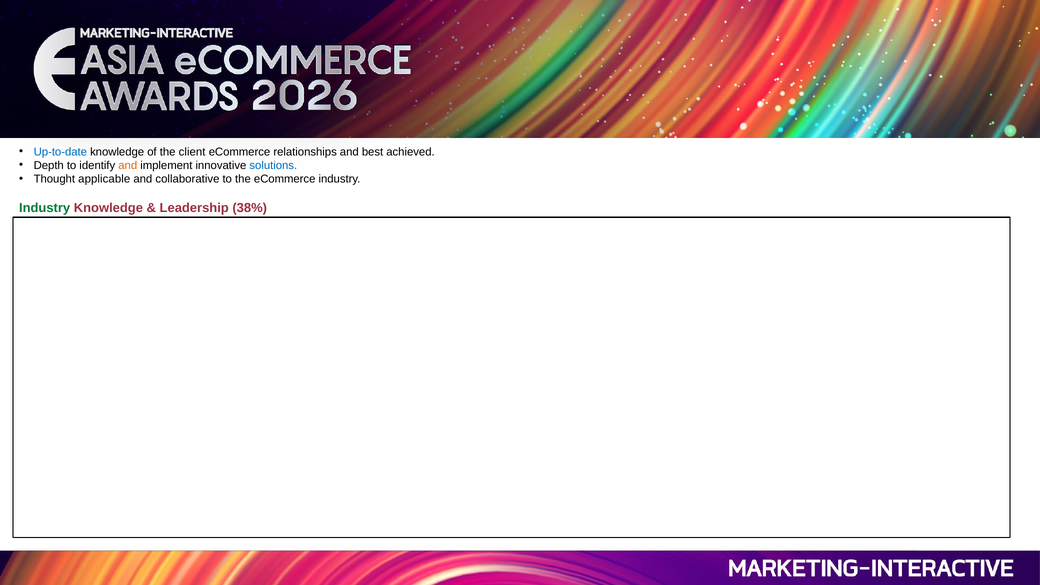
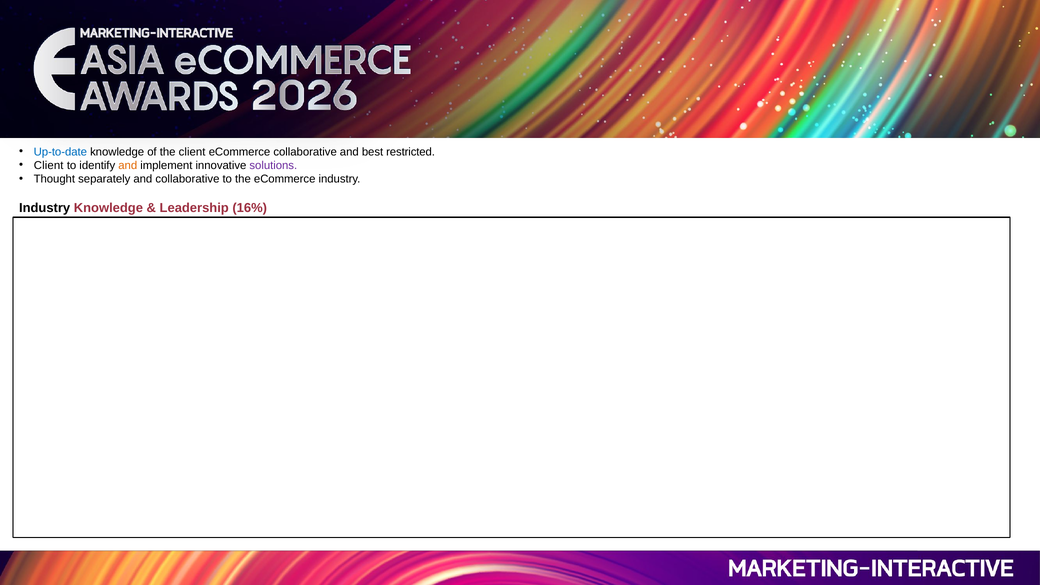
eCommerce relationships: relationships -> collaborative (305, 152)
achieved: achieved -> restricted (411, 152)
Depth: Depth -> Client (49, 165)
solutions colour: blue -> purple (273, 165)
applicable: applicable -> separately (104, 179)
Industry colour: green -> black (45, 208)
38%: 38% -> 16% (250, 208)
